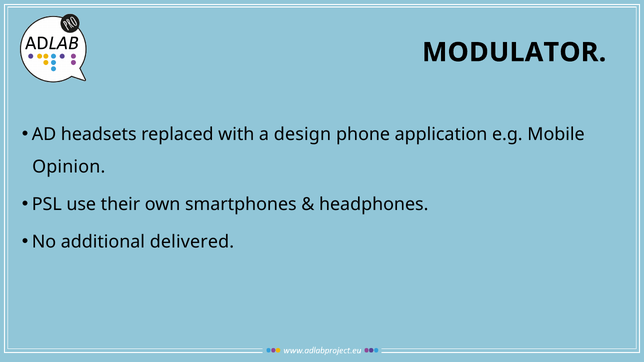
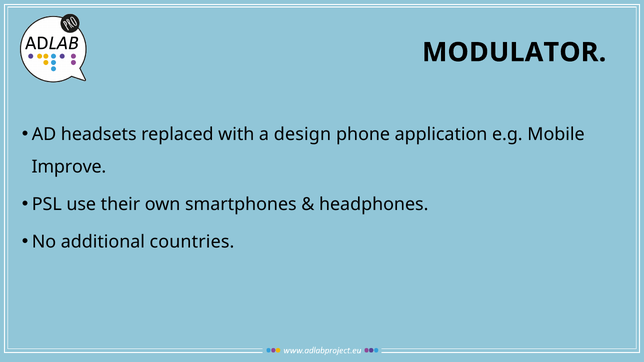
Opinion: Opinion -> Improve (69, 167)
delivered: delivered -> countries (192, 242)
